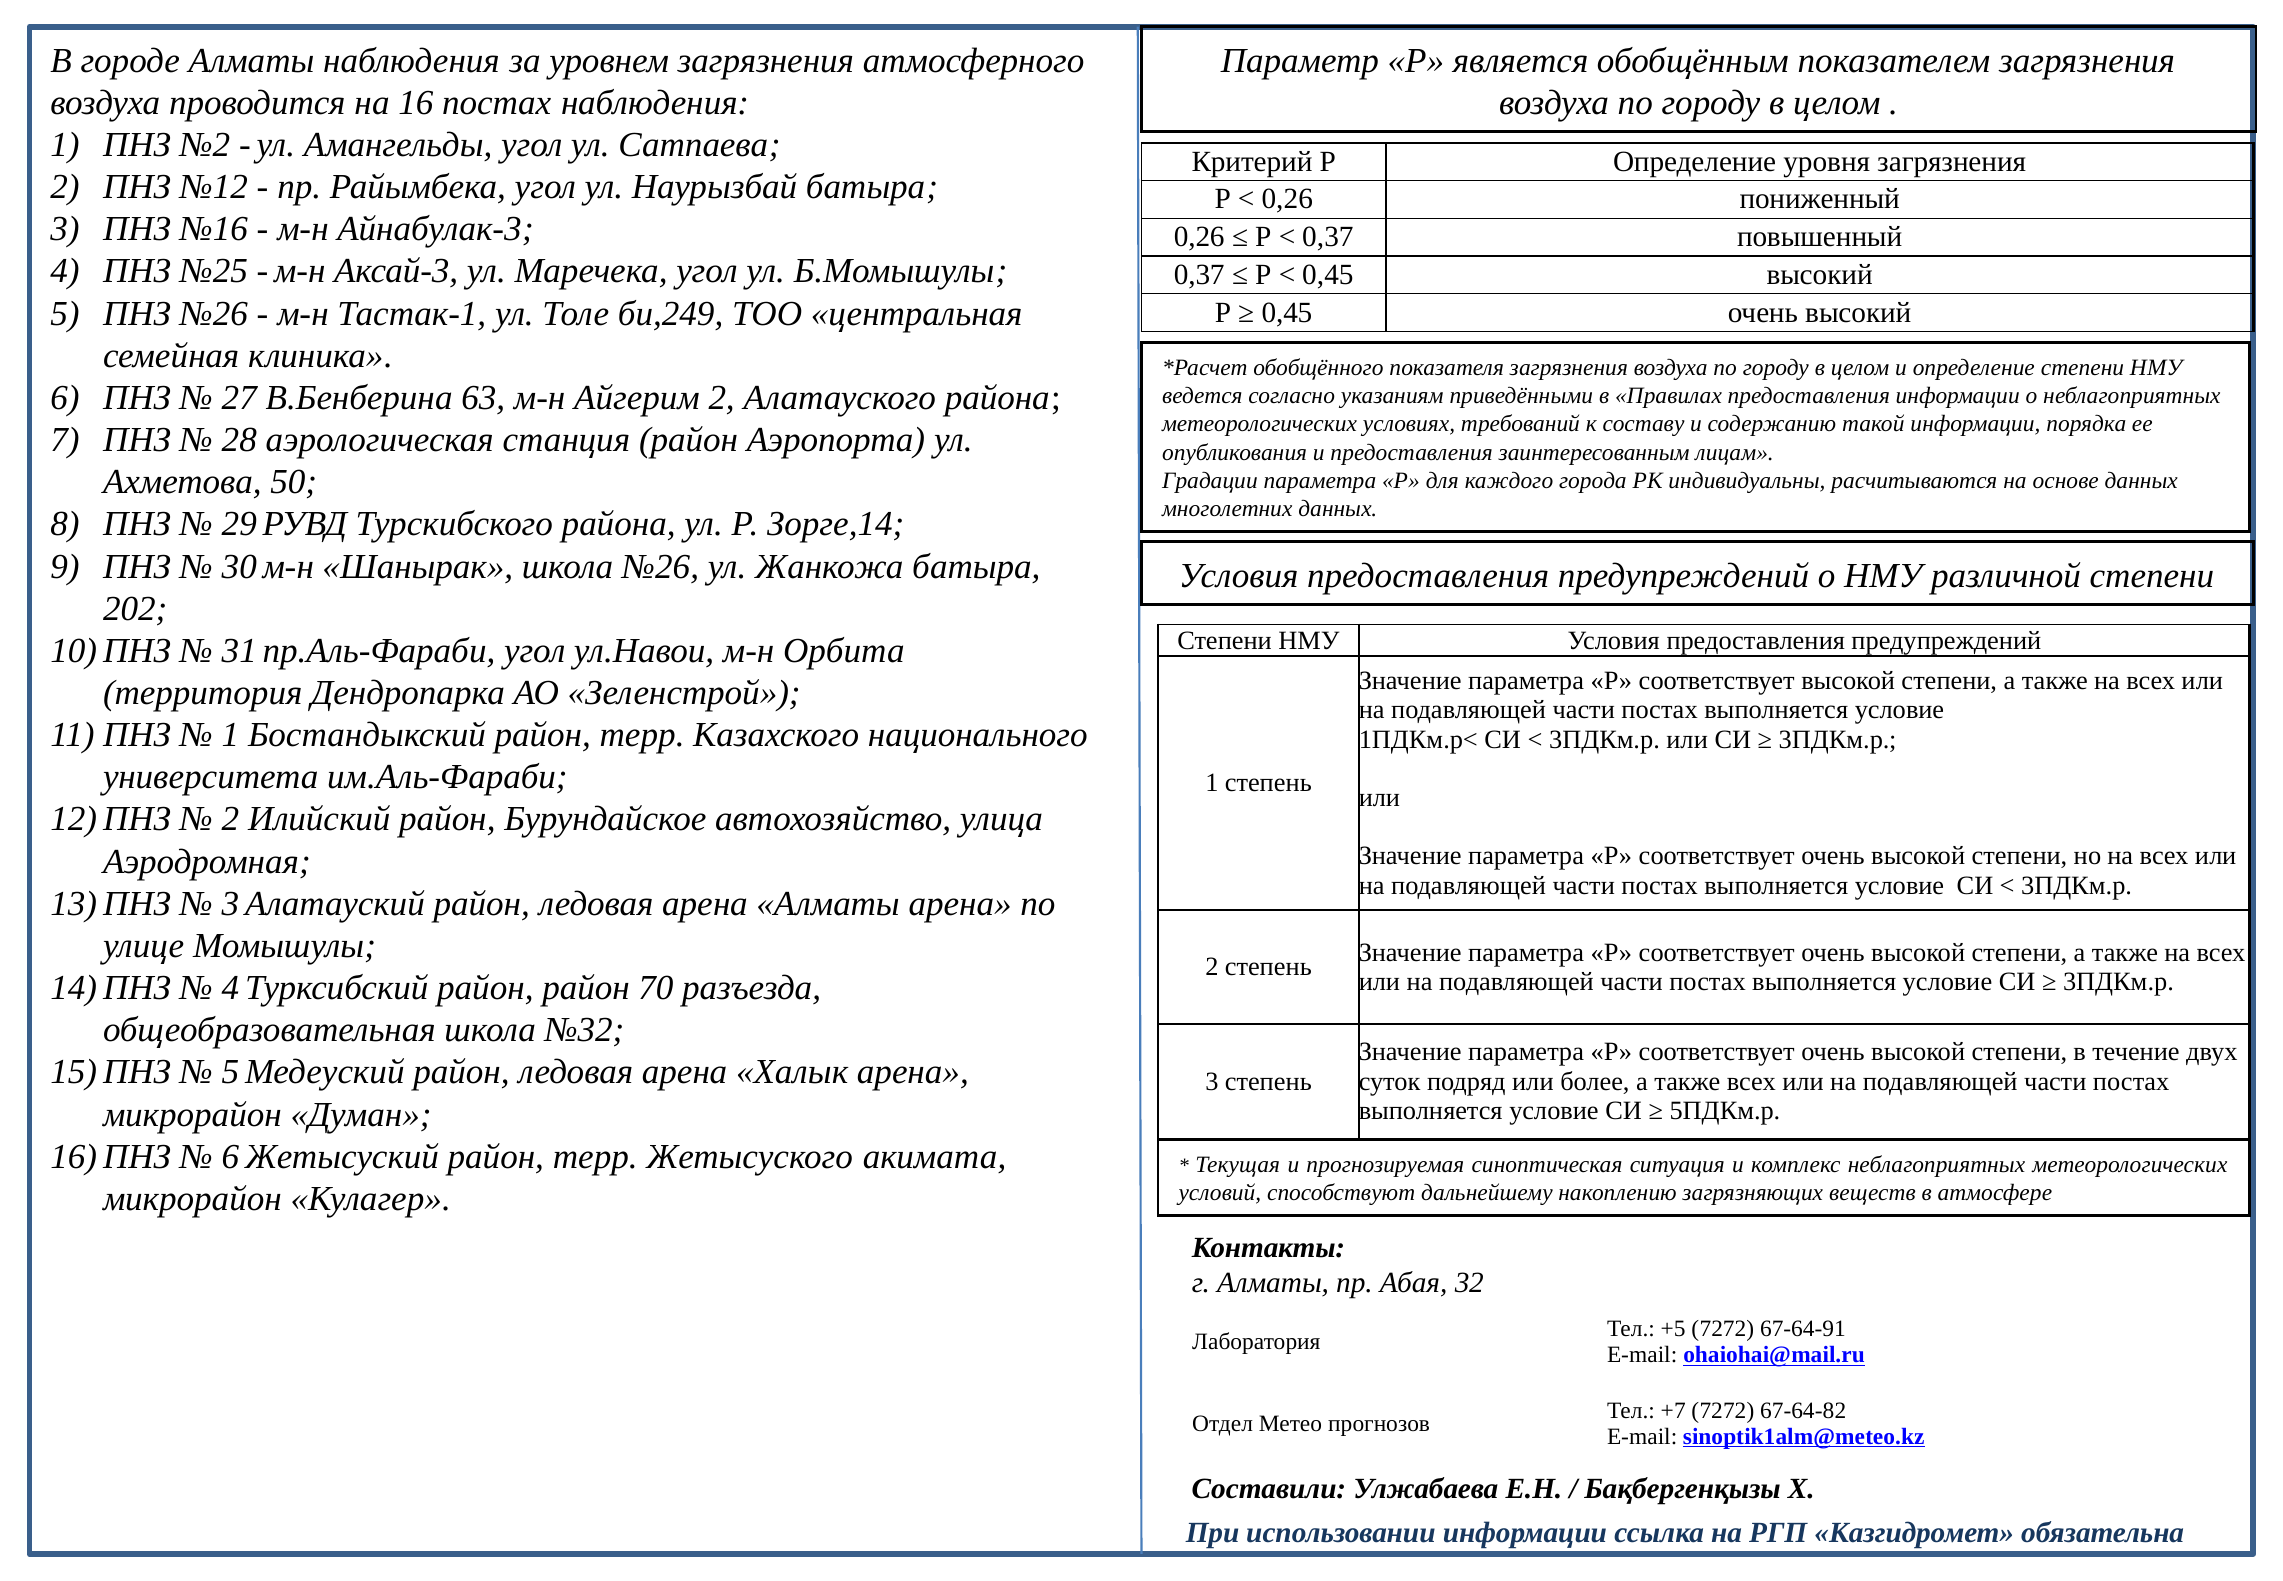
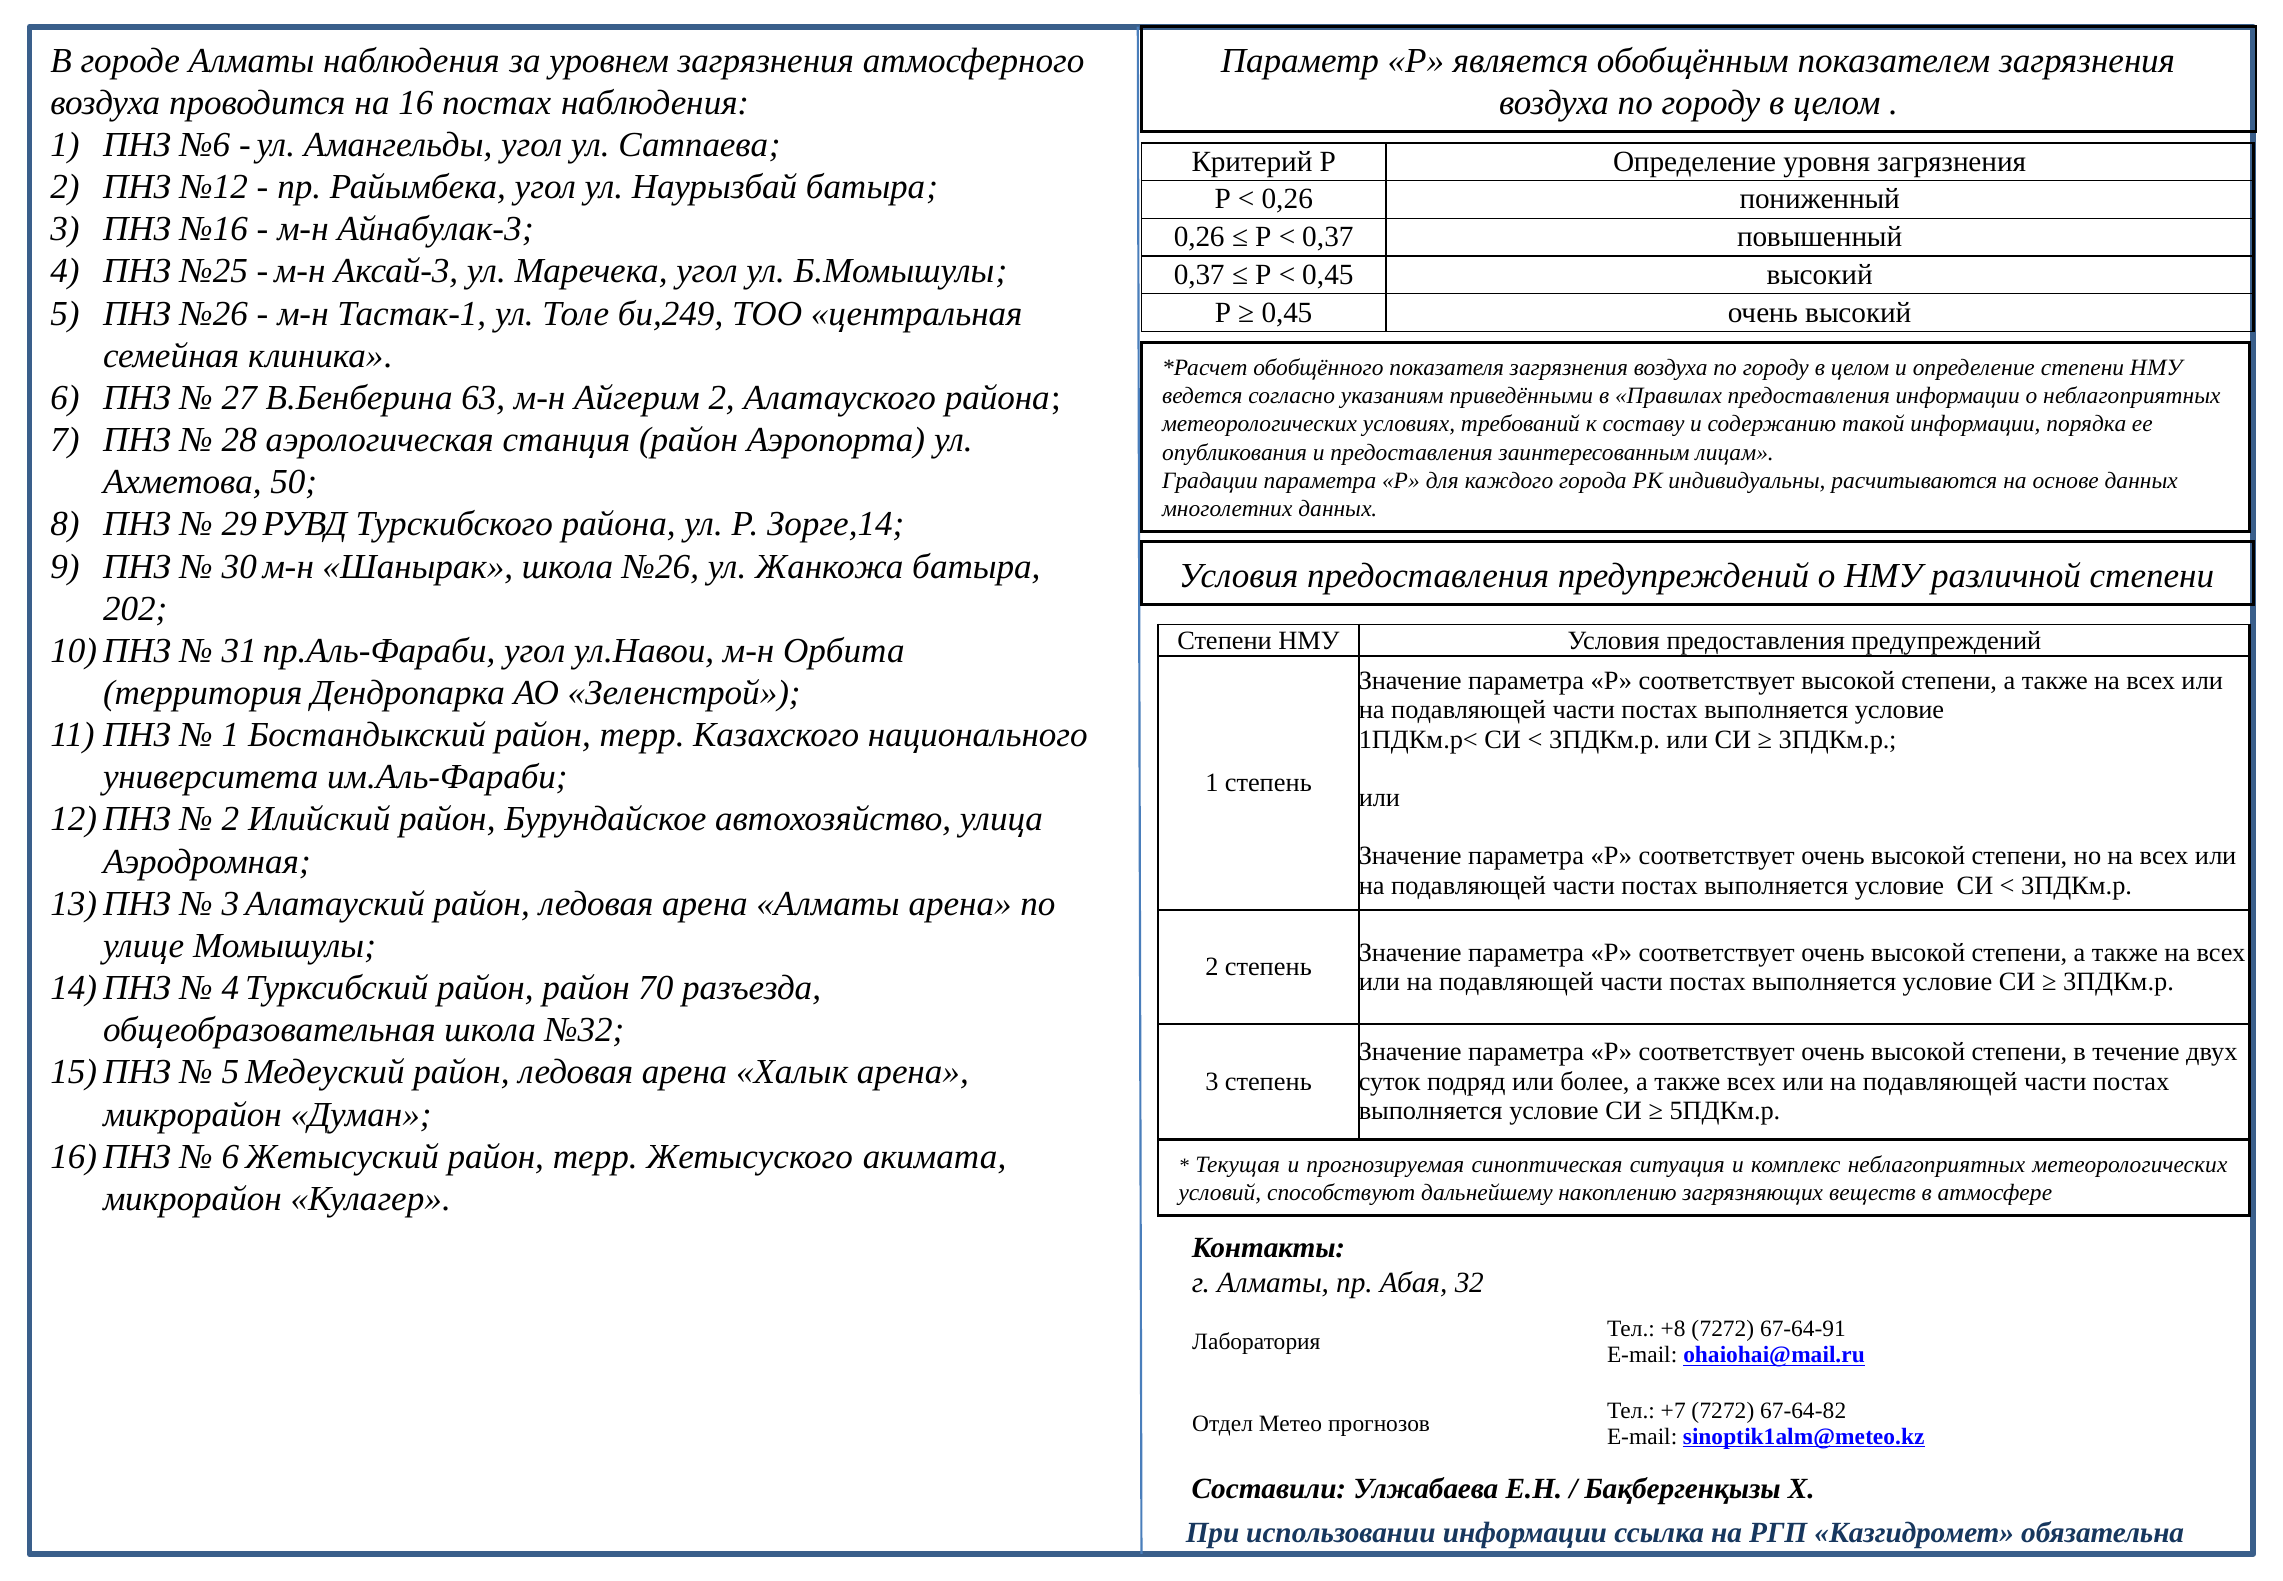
№2: №2 -> №6 (205, 145)
+5: +5 -> +8 (1673, 1328)
